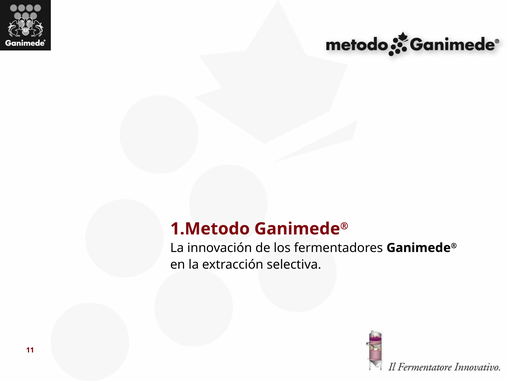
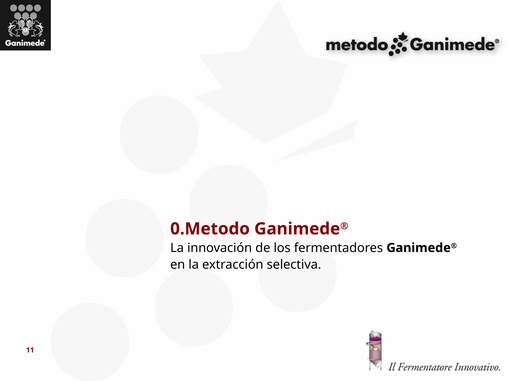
1.Metodo: 1.Metodo -> 0.Metodo (210, 229)
